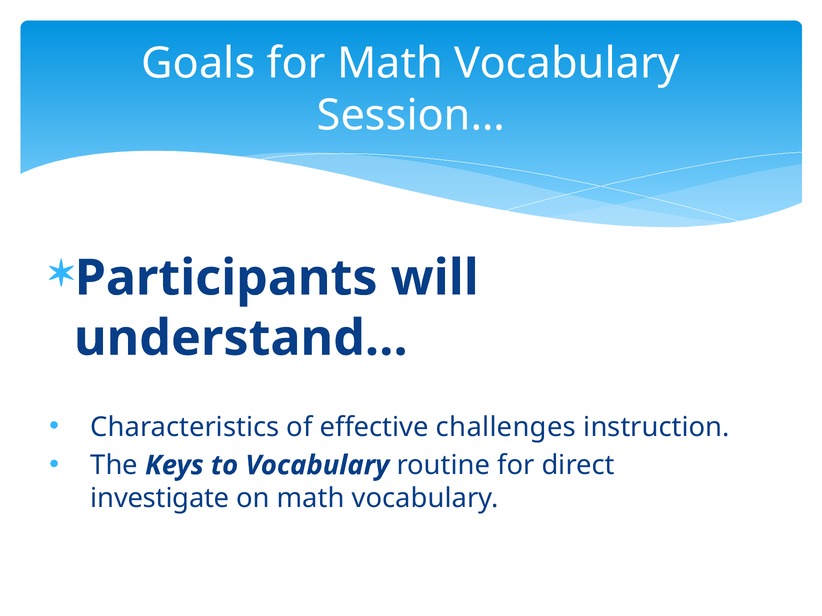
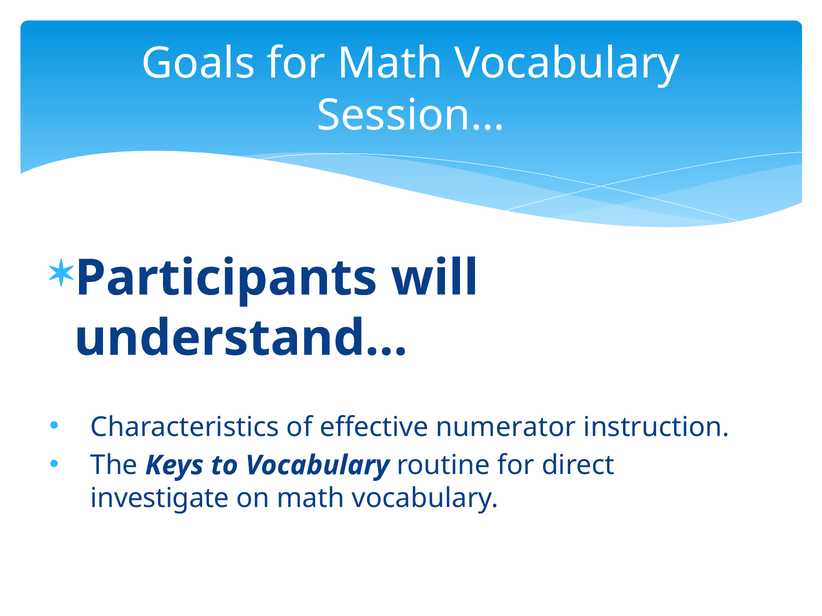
challenges: challenges -> numerator (506, 427)
